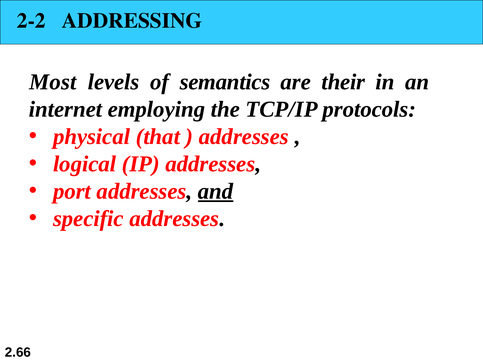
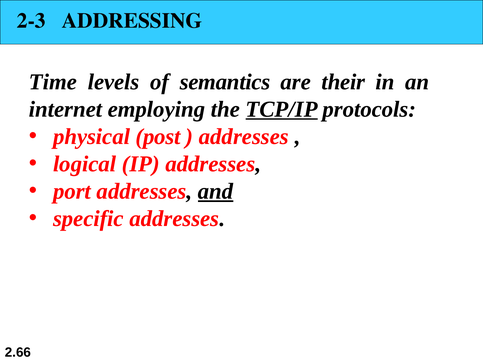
2-2: 2-2 -> 2-3 (31, 21)
Most: Most -> Time (53, 82)
TCP/IP underline: none -> present (282, 109)
that: that -> post (158, 137)
